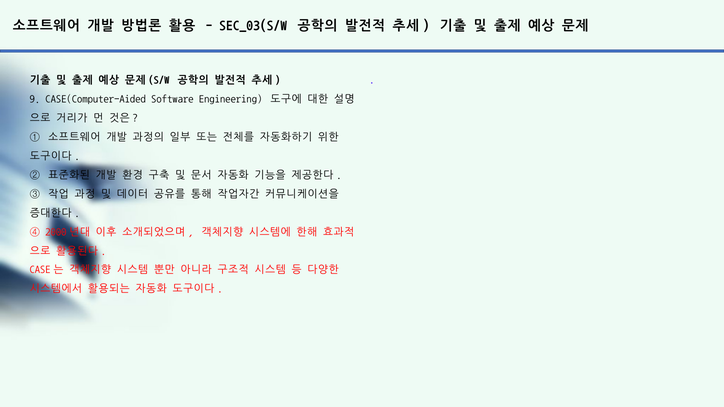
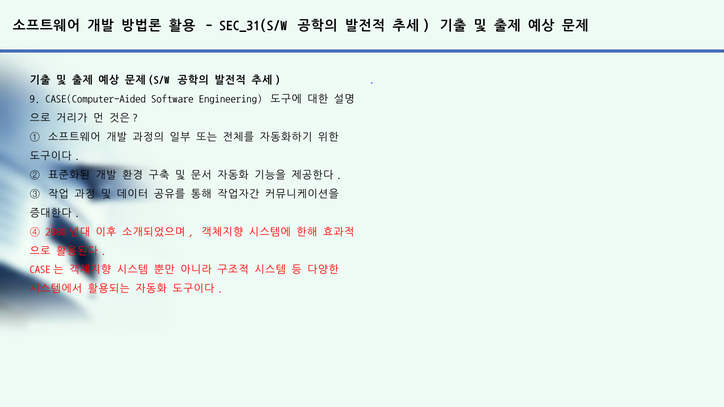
SEC_03(S/W: SEC_03(S/W -> SEC_31(S/W (253, 25)
